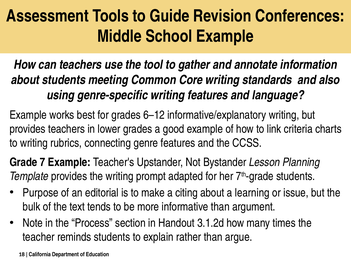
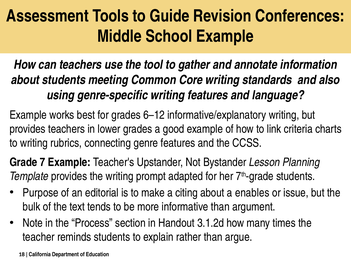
learning: learning -> enables (252, 193)
